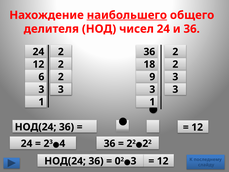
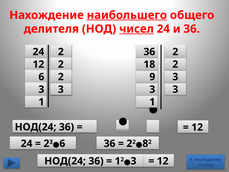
чисел underline: none -> present (136, 29)
4: 4 -> 6 (62, 143)
2: 2 -> 8 (145, 143)
0: 0 -> 1 (118, 161)
